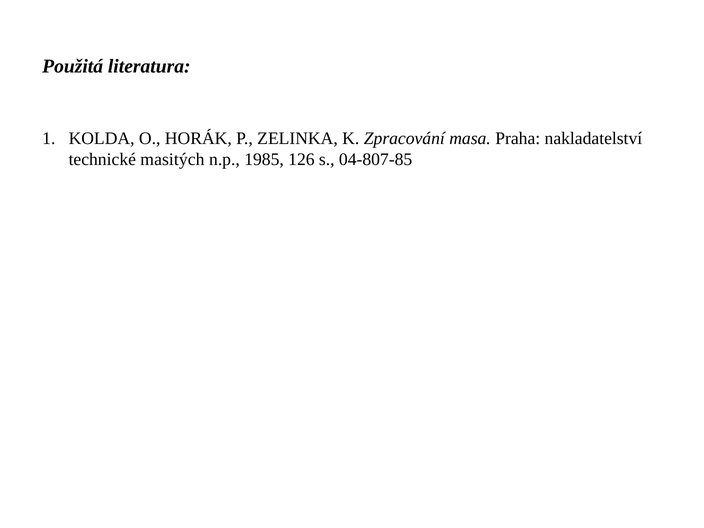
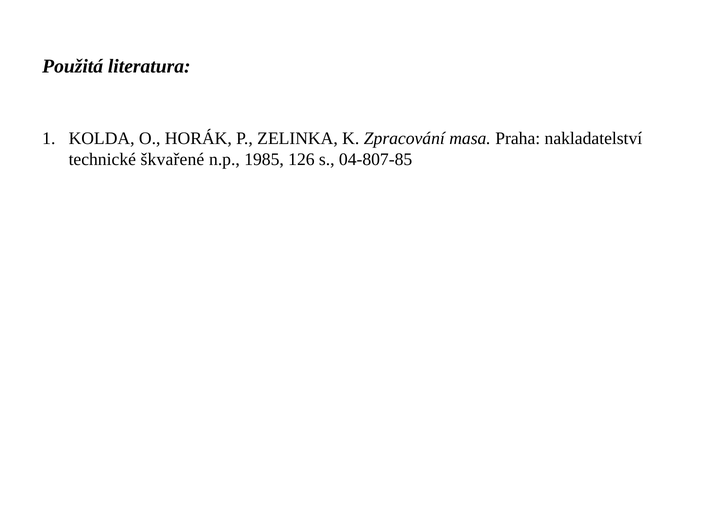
masitých: masitých -> škvařené (172, 160)
